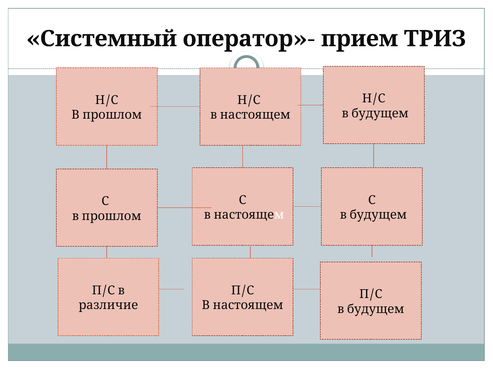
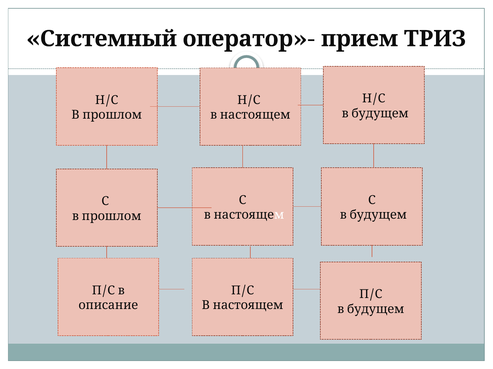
различие: различие -> описание (108, 306)
